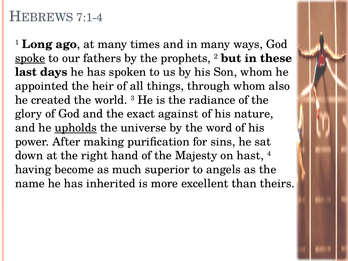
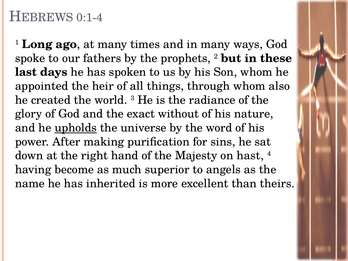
7:1-4: 7:1-4 -> 0:1-4 (90, 18)
spoke underline: present -> none (30, 58)
against: against -> without (178, 114)
